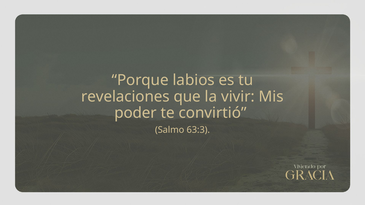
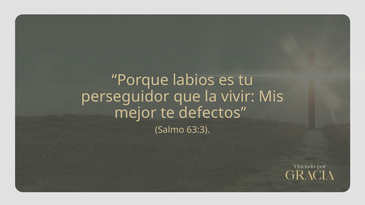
revelaciones: revelaciones -> perseguidor (125, 97)
poder: poder -> mejor (136, 113)
convirtió: convirtió -> defectos (212, 113)
